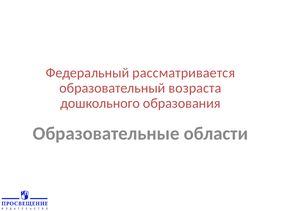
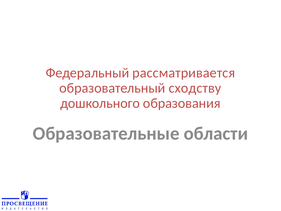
возраста: возраста -> сходству (195, 88)
